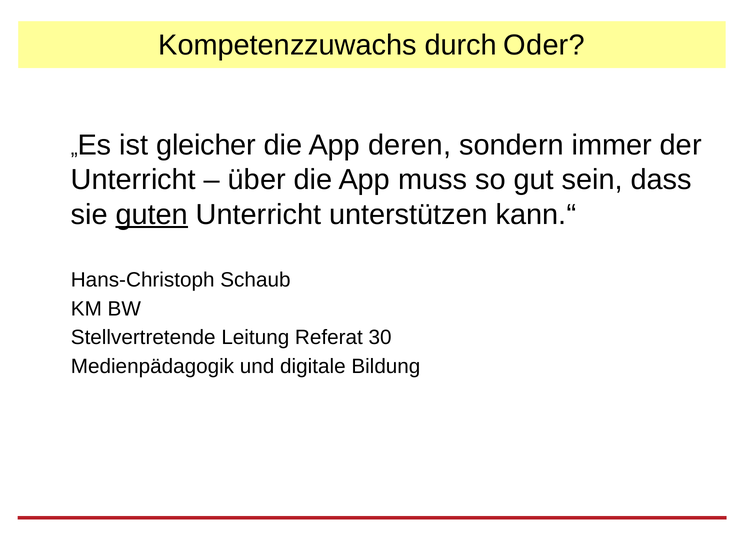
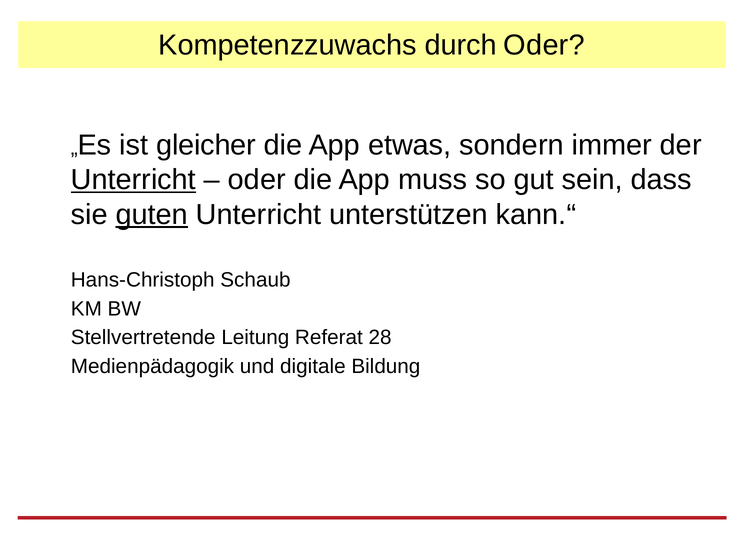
deren: deren -> etwas (410, 145)
Unterricht underline: none -> present (133, 180)
über: über -> oder (257, 180)
30: 30 -> 28 (380, 338)
